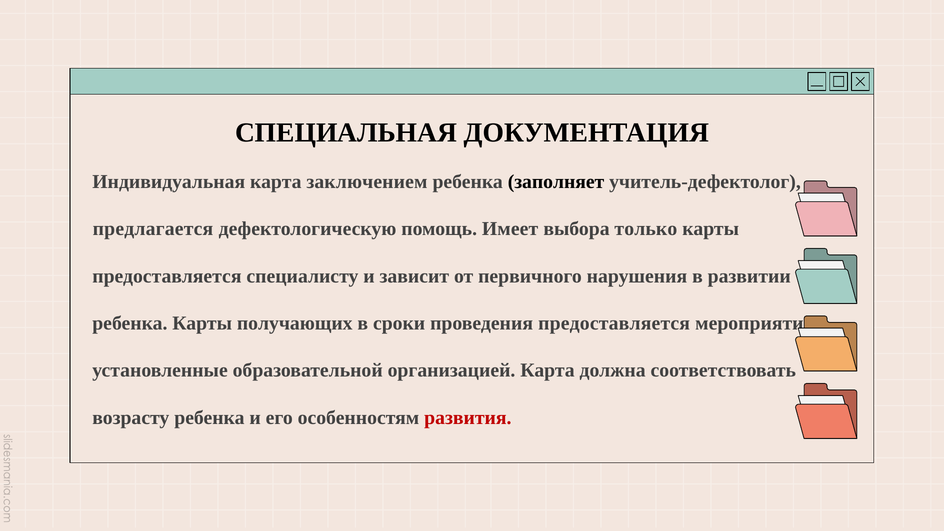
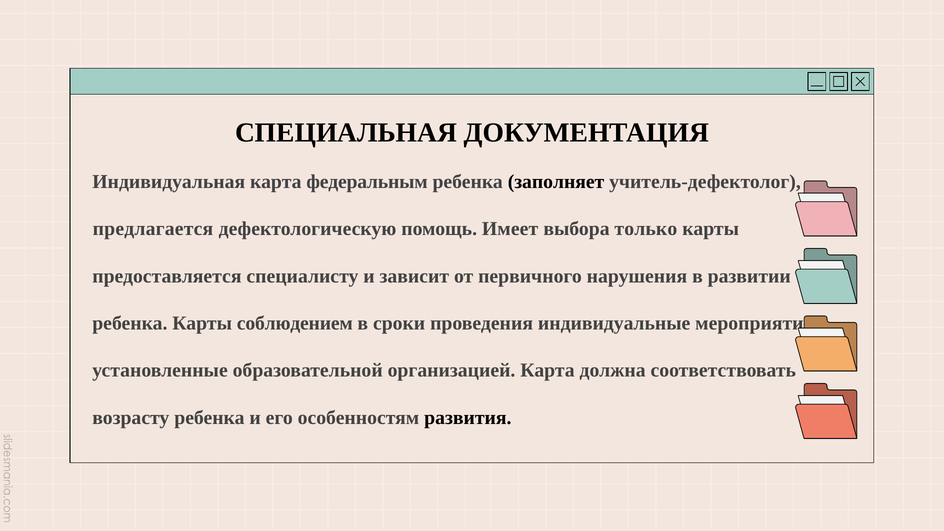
заключением: заключением -> федеральным (367, 182)
получающих: получающих -> соблюдением (295, 323)
проведения предоставляется: предоставляется -> индивидуальные (614, 323)
развития colour: red -> black (468, 418)
